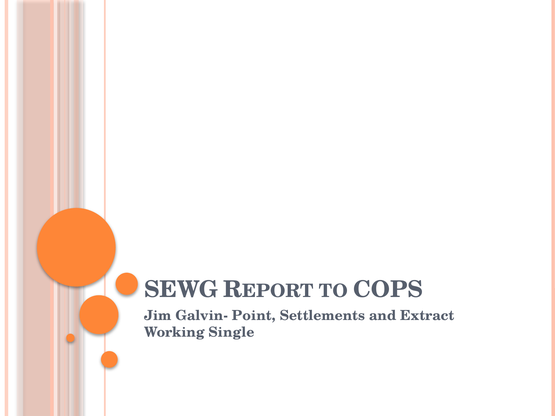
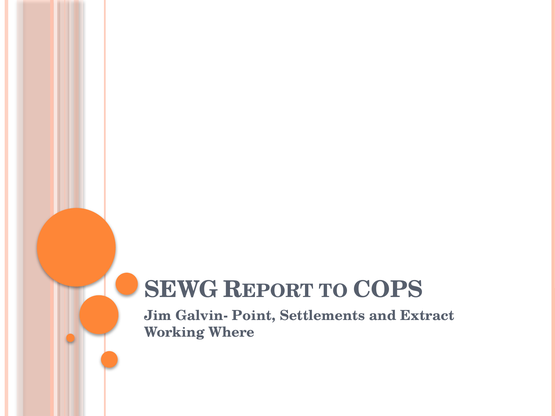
Single: Single -> Where (232, 332)
